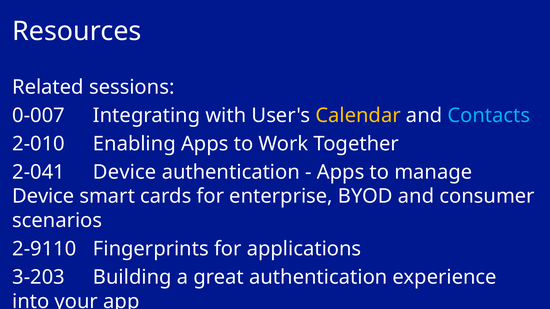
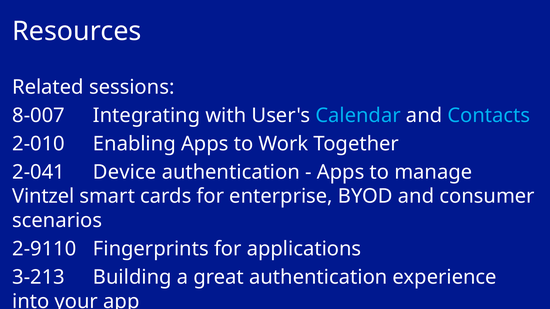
0-007: 0-007 -> 8-007 (39, 116)
Calendar colour: yellow -> light blue (358, 116)
Device: Device -> Vintzel (43, 197)
3-203: 3-203 -> 3-213 (39, 277)
